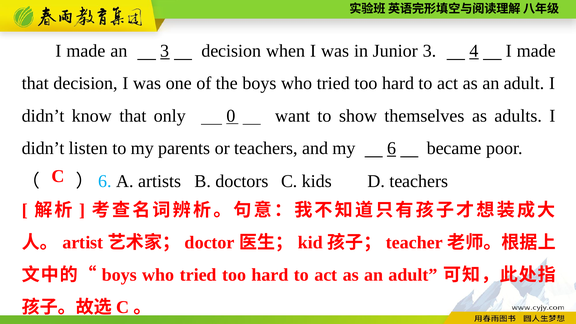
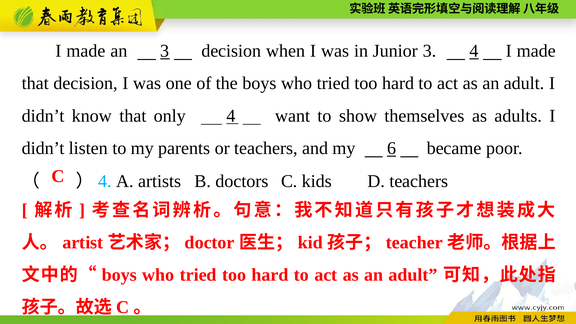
only 0: 0 -> 4 (231, 116)
6: 6 -> 4 (105, 181)
